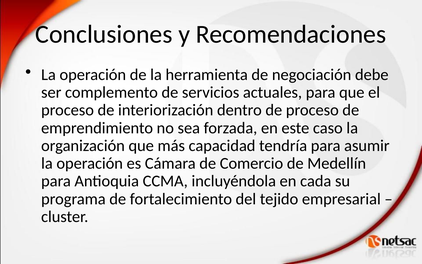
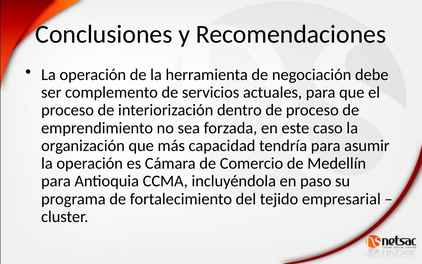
cada: cada -> paso (316, 181)
